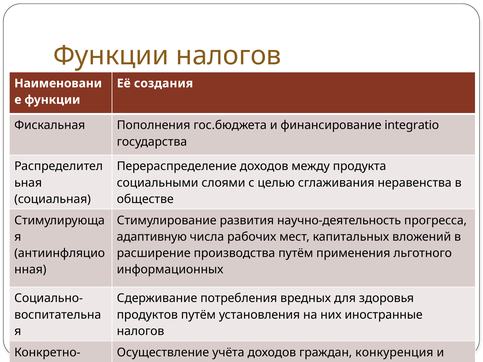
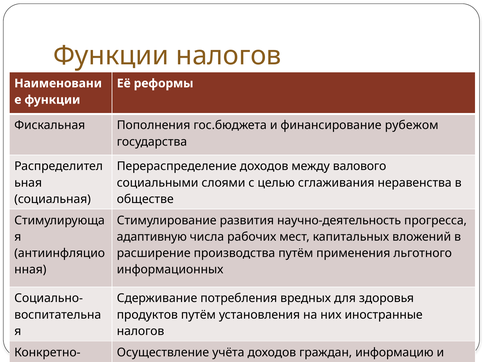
создания: создания -> реформы (164, 83)
integratio: integratio -> рубежом (412, 125)
продукта: продукта -> валового (360, 166)
конкуренция: конкуренция -> информацию (394, 353)
